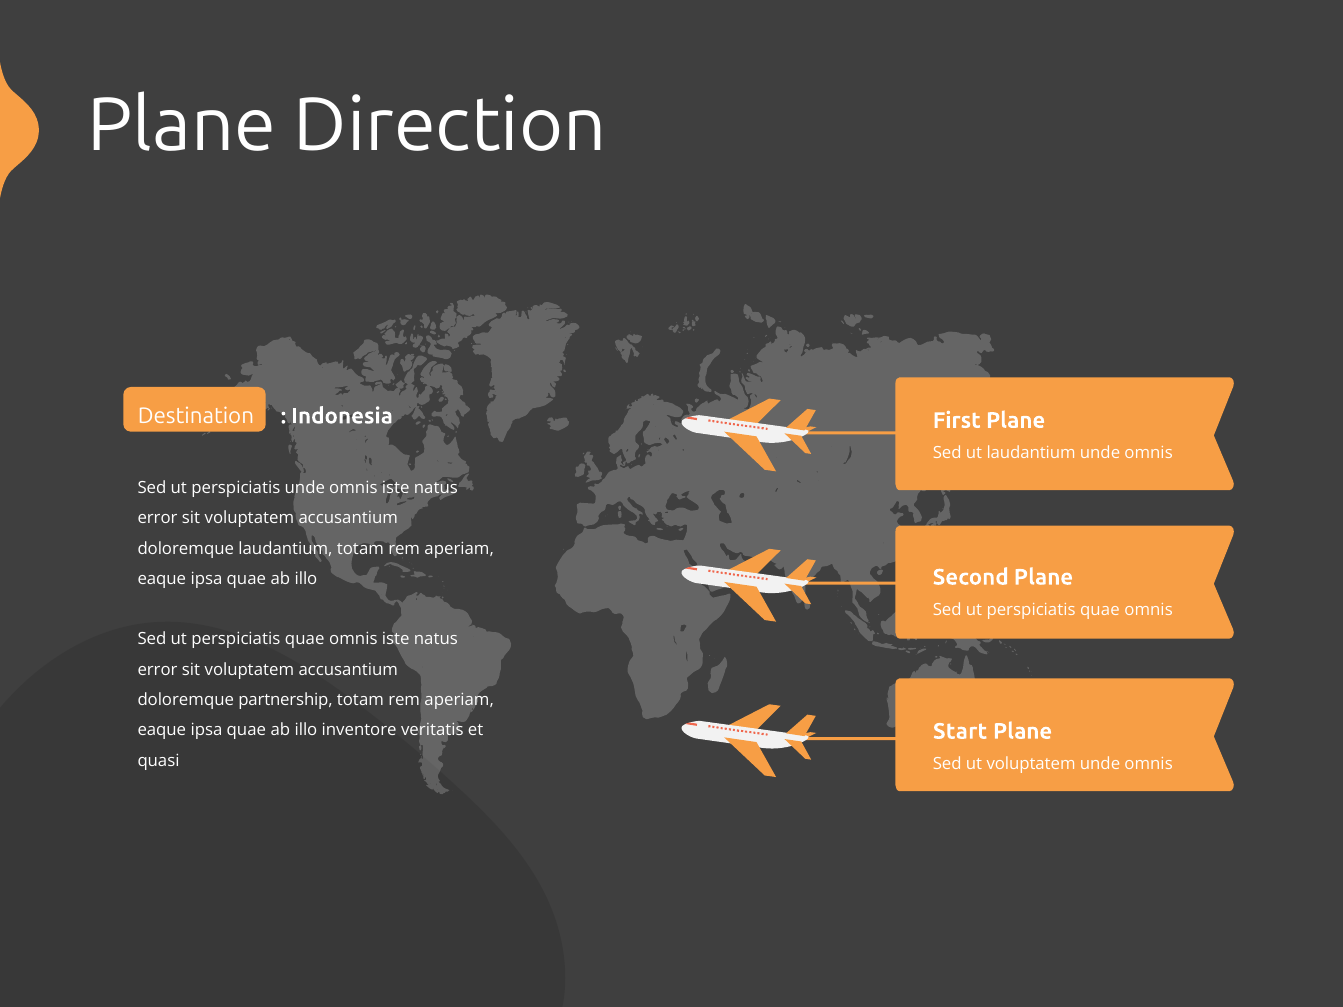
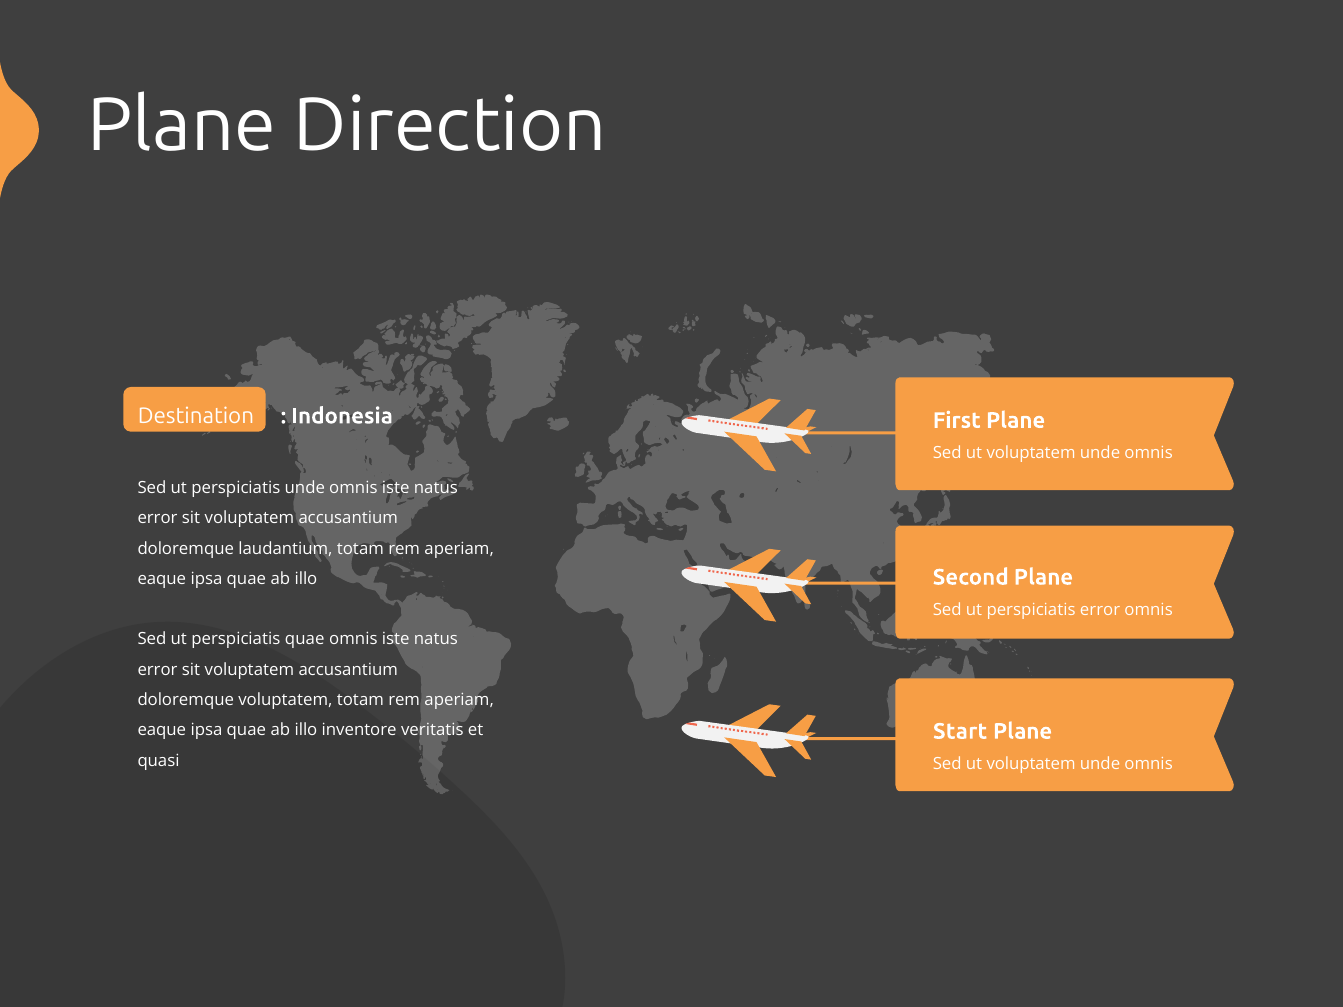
laudantium: laudantium -> voluptatem (1031, 453)
quae: quae -> error (1100, 610)
doloremque partnership: partnership -> voluptatem (285, 700)
